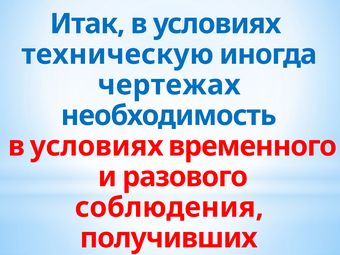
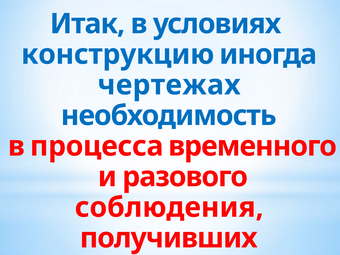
техническую: техническую -> конструкцию (118, 54)
условиях: условиях -> процесса (97, 146)
